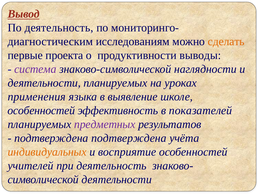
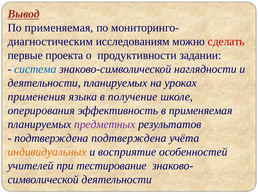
По деятельность: деятельность -> применяемая (59, 28)
сделать colour: orange -> red (226, 41)
выводы: выводы -> задании (200, 55)
система colour: purple -> blue (35, 69)
выявление: выявление -> получение (133, 97)
особенностей: особенностей -> оперирования (41, 110)
в показателей: показателей -> применяемая (201, 110)
при деятельность: деятельность -> тестирование (112, 165)
